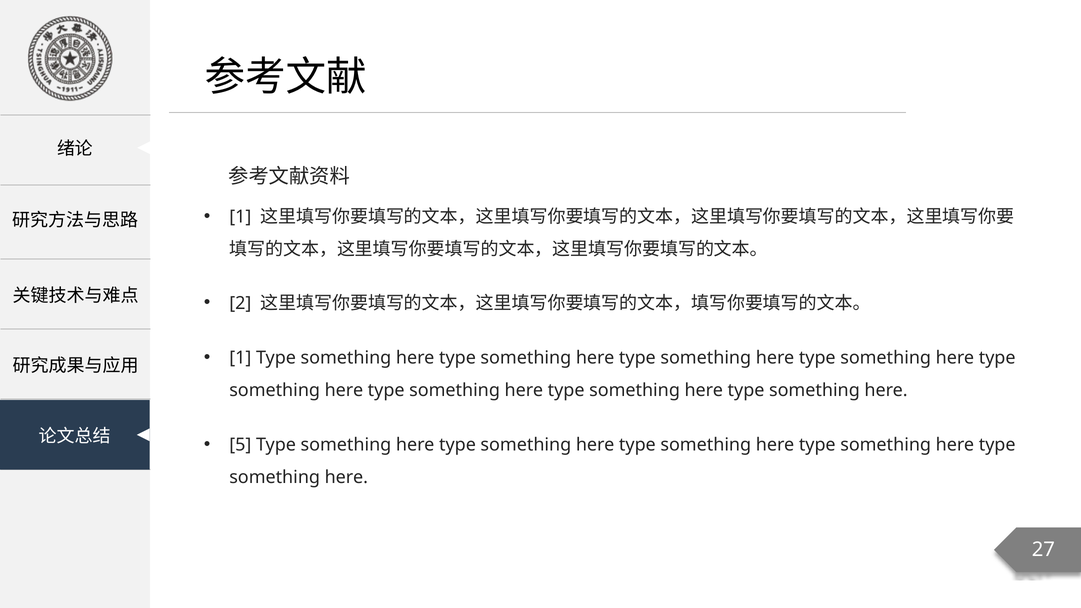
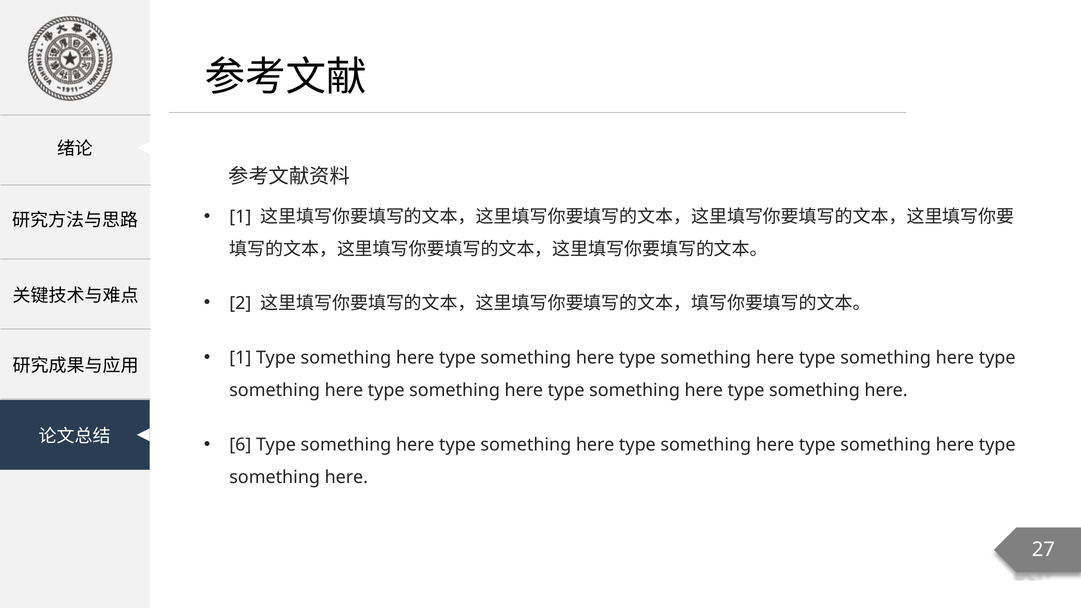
5: 5 -> 6 (240, 445)
